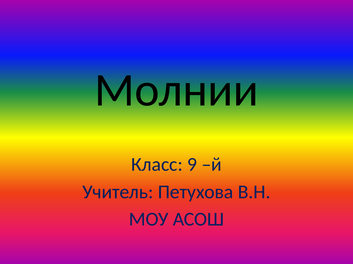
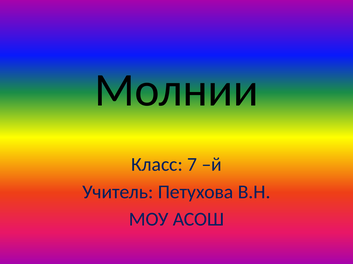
9: 9 -> 7 (192, 165)
